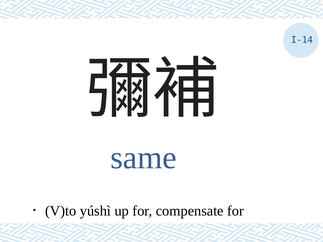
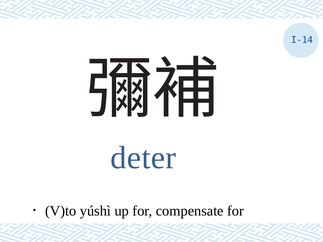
same: same -> deter (143, 158)
